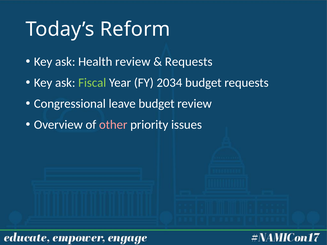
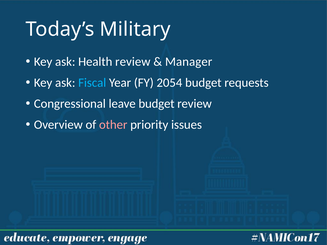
Reform: Reform -> Military (135, 29)
Requests: Requests -> Manager (189, 62)
Fiscal colour: light green -> light blue (92, 83)
2034: 2034 -> 2054 (169, 83)
